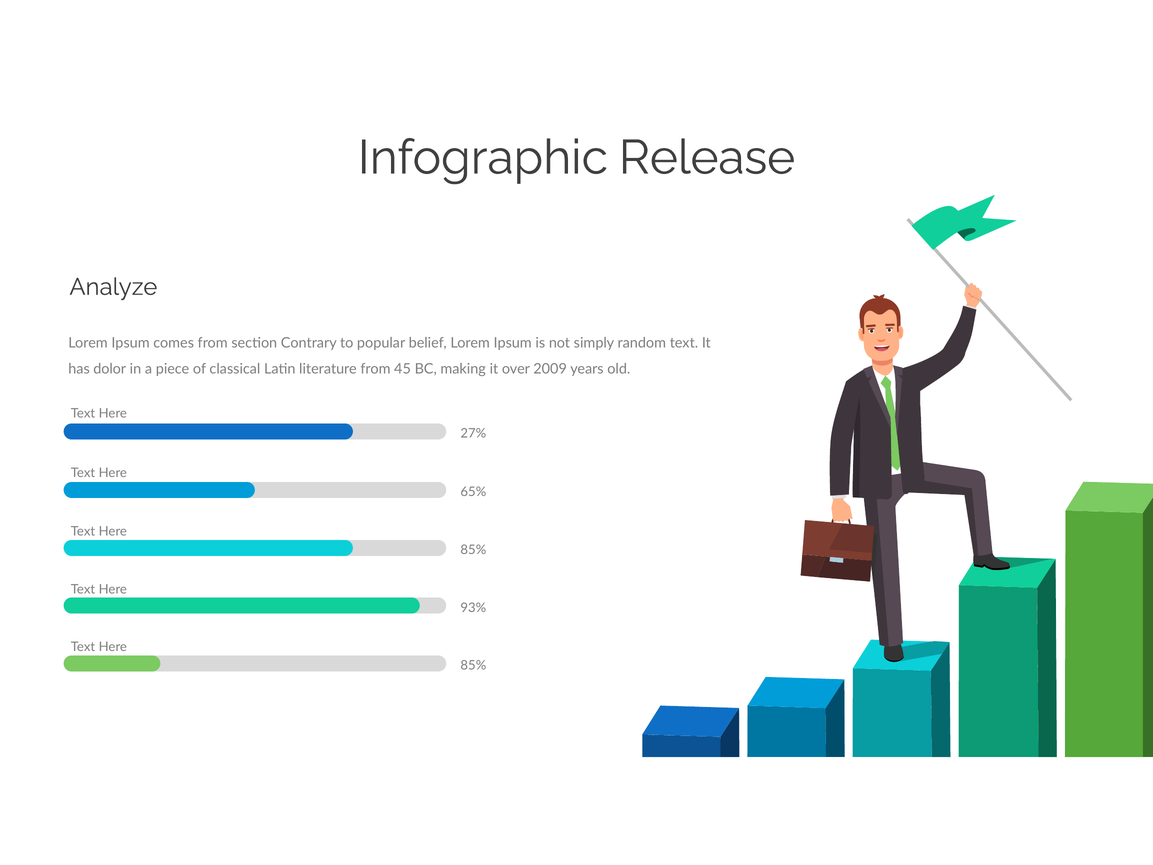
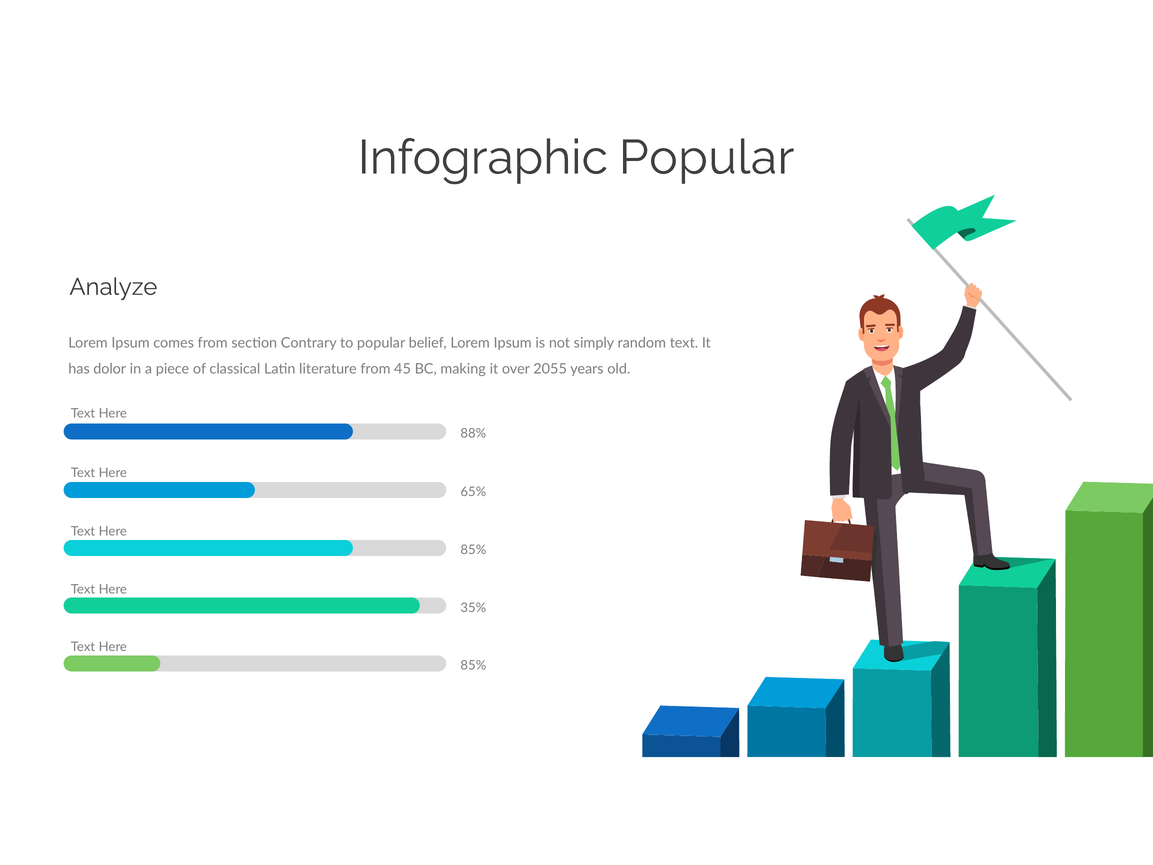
Infographic Release: Release -> Popular (707, 158)
2009: 2009 -> 2055 (550, 369)
27%: 27% -> 88% (473, 433)
93%: 93% -> 35% (473, 608)
